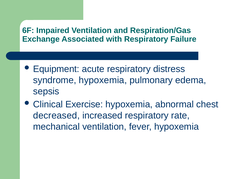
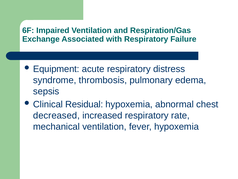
syndrome hypoxemia: hypoxemia -> thrombosis (103, 80)
Exercise: Exercise -> Residual (84, 104)
